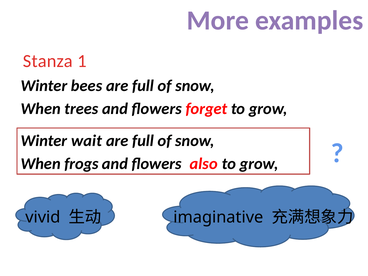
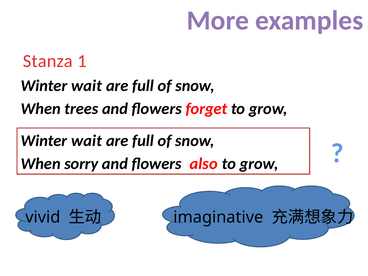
bees: bees -> wait (87, 86)
frogs: frogs -> sorry (81, 164)
